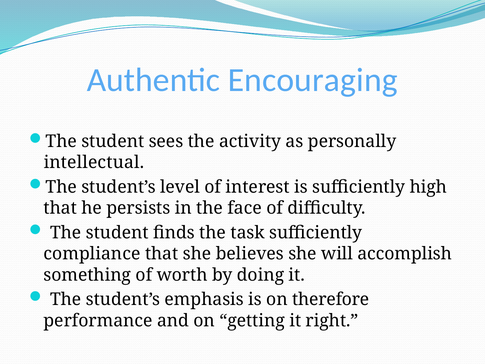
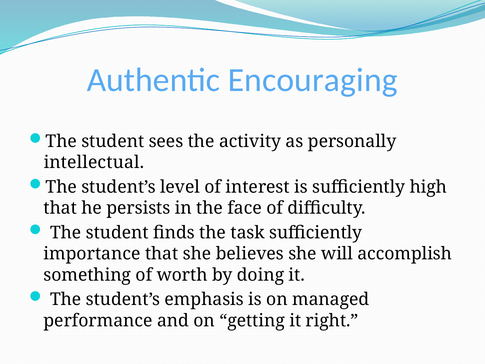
compliance: compliance -> importance (92, 254)
therefore: therefore -> managed (331, 299)
